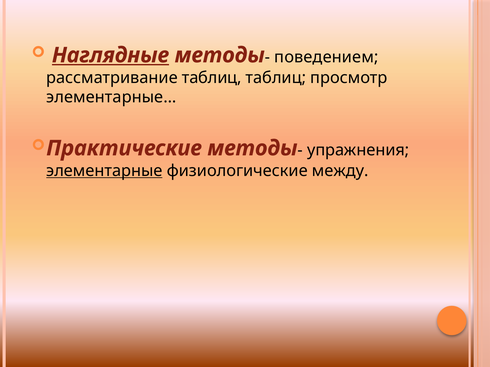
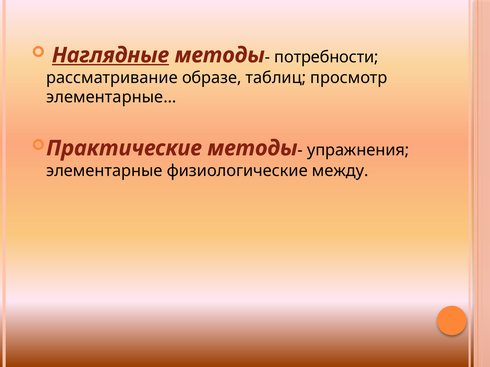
поведением: поведением -> потребности (327, 57)
рассматривание таблиц: таблиц -> образе (212, 78)
элементарные underline: present -> none (104, 171)
